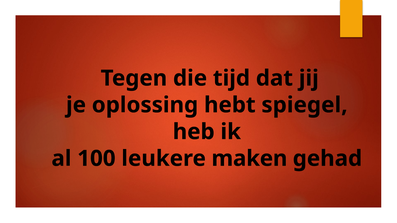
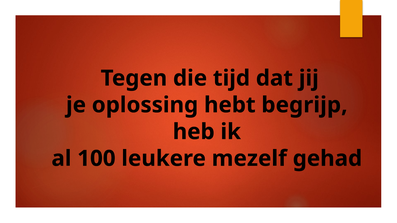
spiegel: spiegel -> begrijp (304, 105)
maken: maken -> mezelf (249, 159)
